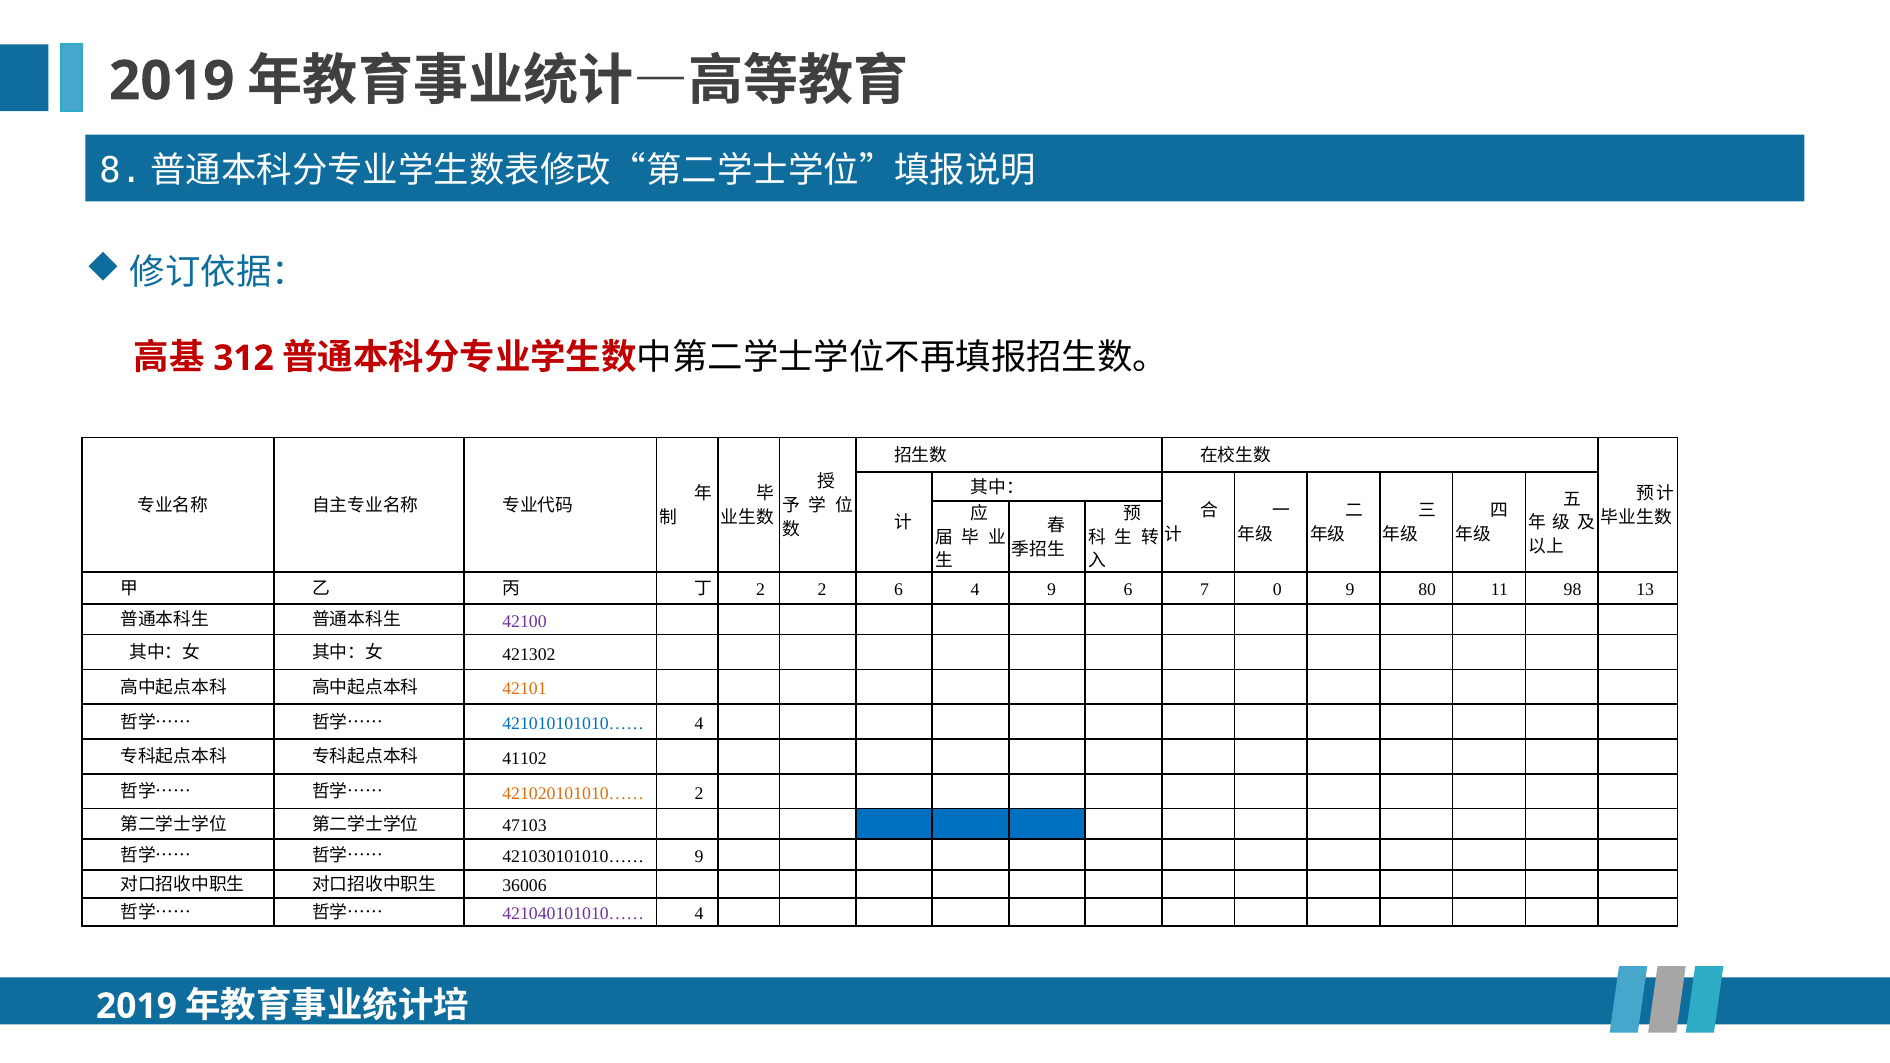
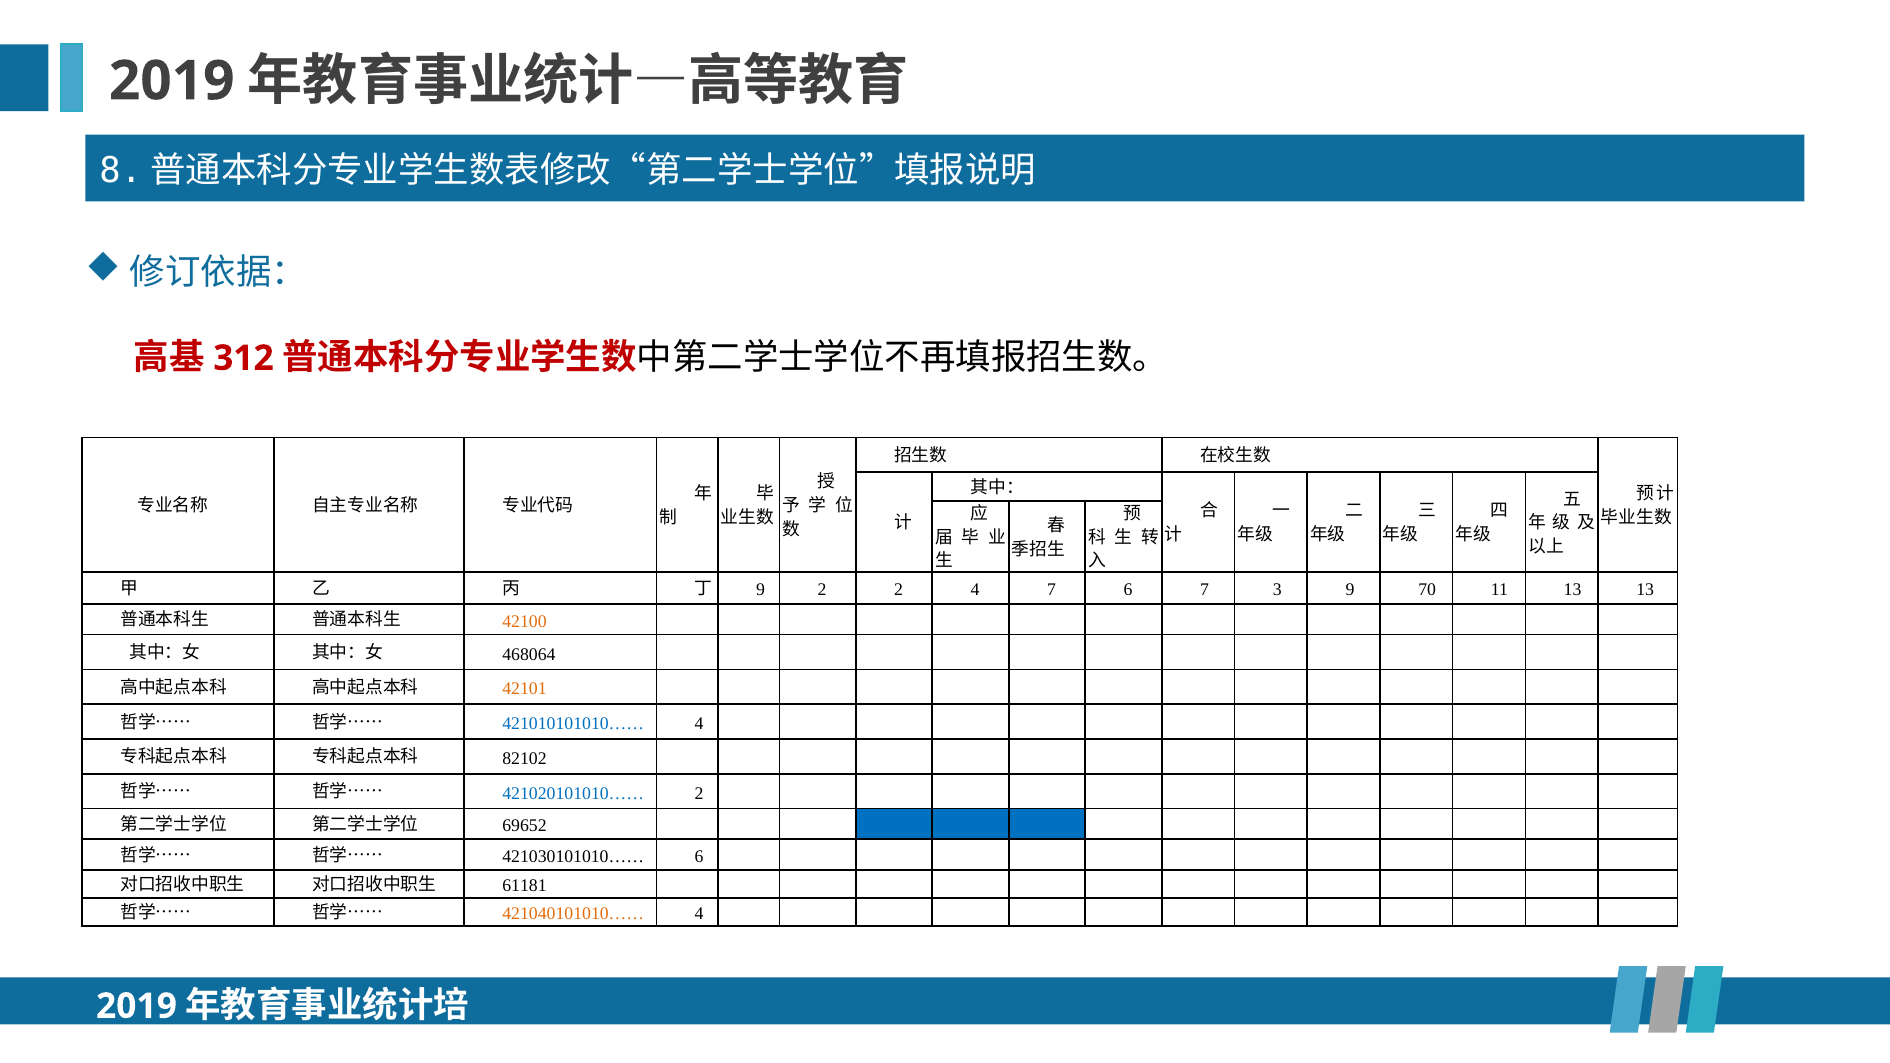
2: 2 -> 9 (761, 590)
2 6: 6 -> 2 (899, 590)
4 9: 9 -> 7 (1052, 590)
0: 0 -> 3 (1277, 590)
80: 80 -> 70 (1427, 590)
11 98: 98 -> 13 (1573, 590)
42100 colour: purple -> orange (525, 621)
421302: 421302 -> 468064 (529, 654)
41102: 41102 -> 82102 (525, 759)
421020101010…… colour: orange -> blue (573, 793)
47103: 47103 -> 69652 (525, 826)
421030101010…… 9: 9 -> 6 (699, 857)
36006: 36006 -> 61181 (525, 886)
421040101010…… colour: purple -> orange (573, 914)
